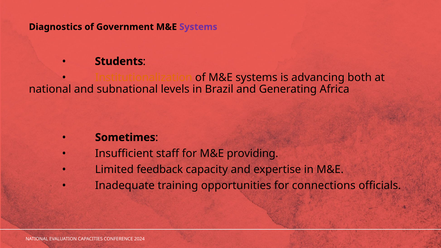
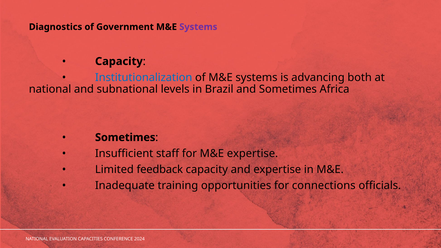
Students: Students -> Capacity (119, 61)
Institutionalization colour: orange -> blue (144, 77)
and Generating: Generating -> Sometimes (288, 89)
M&E providing: providing -> expertise (252, 153)
